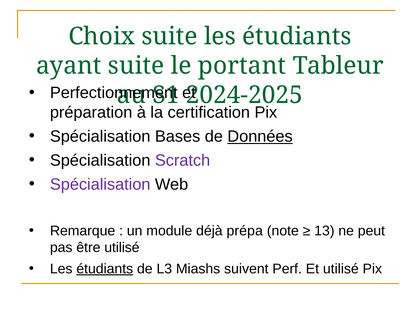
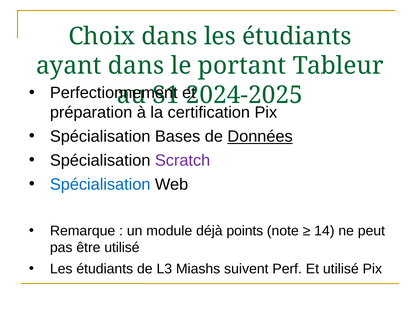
Choix suite: suite -> dans (169, 36)
ayant suite: suite -> dans (136, 66)
Spécialisation colour: purple -> blue (100, 184)
prépa: prépa -> points (245, 231)
13: 13 -> 14 (324, 231)
étudiants underline: present -> none (105, 269)
